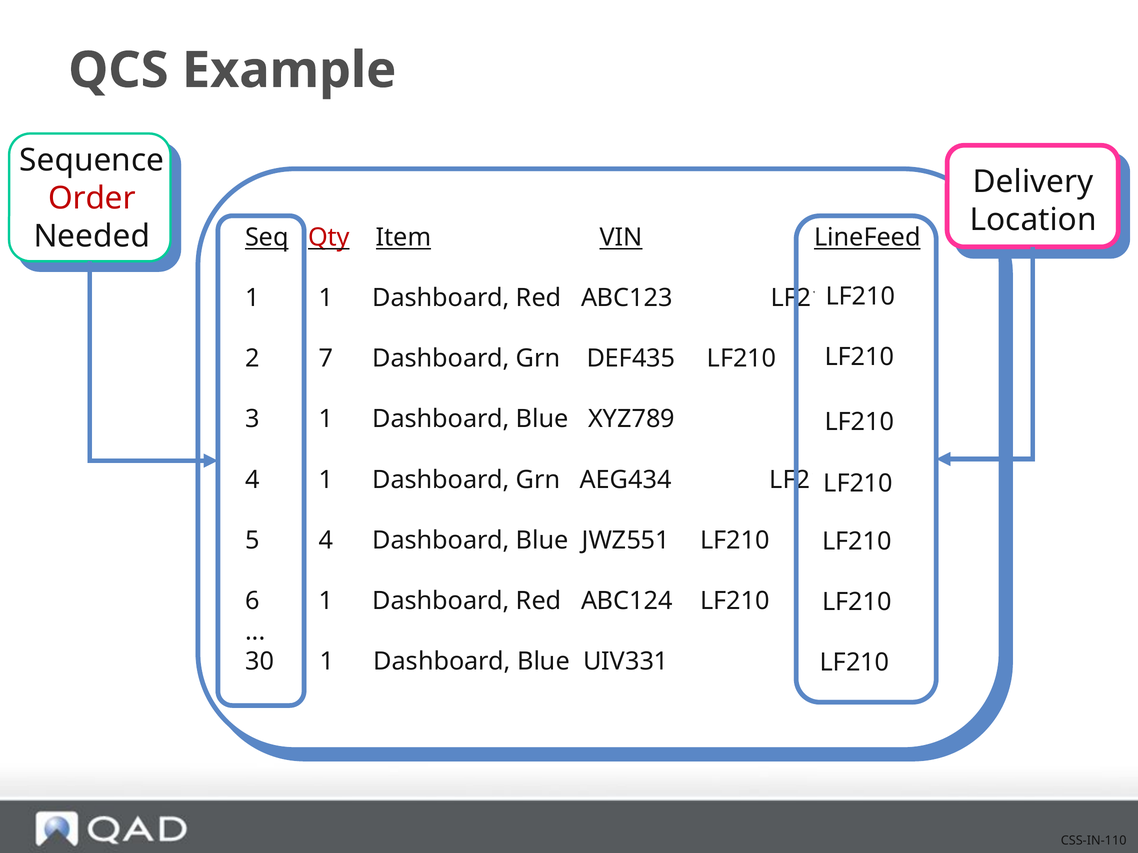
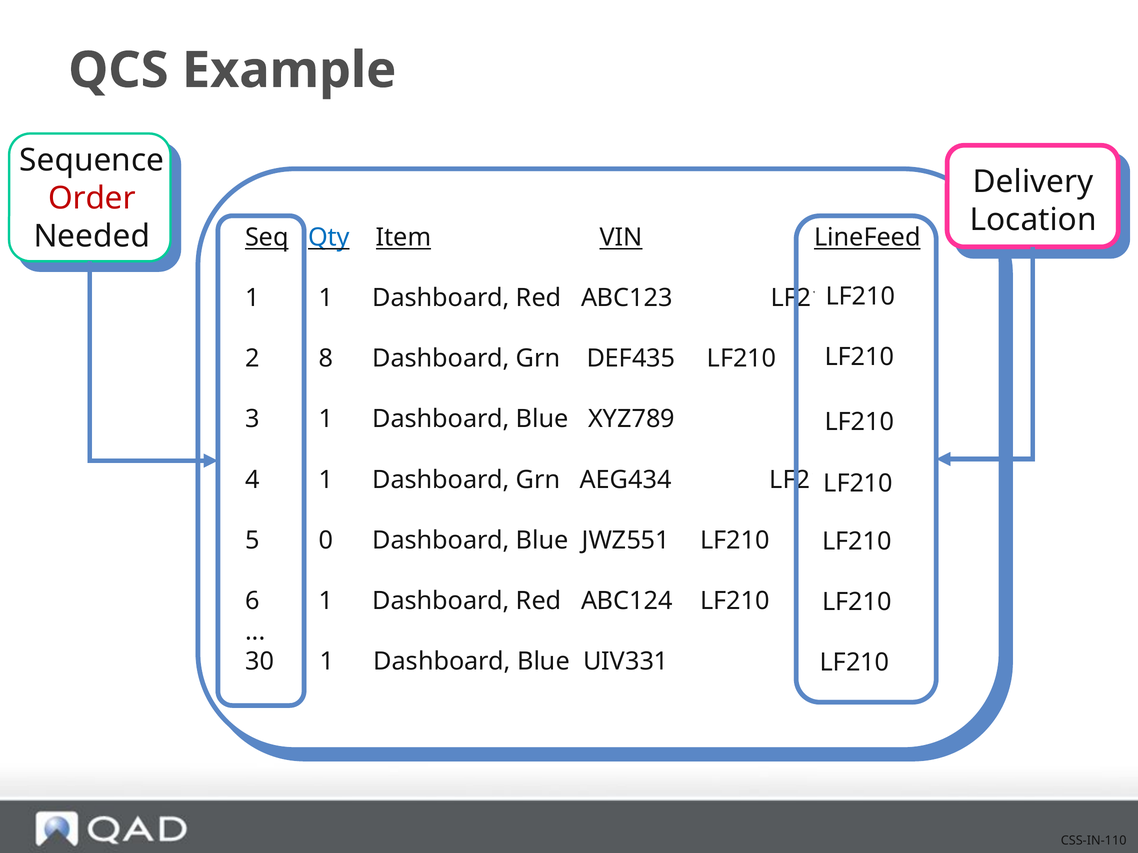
Qty colour: red -> blue (329, 237)
7: 7 -> 8 (326, 359)
5 4: 4 -> 0 (326, 541)
